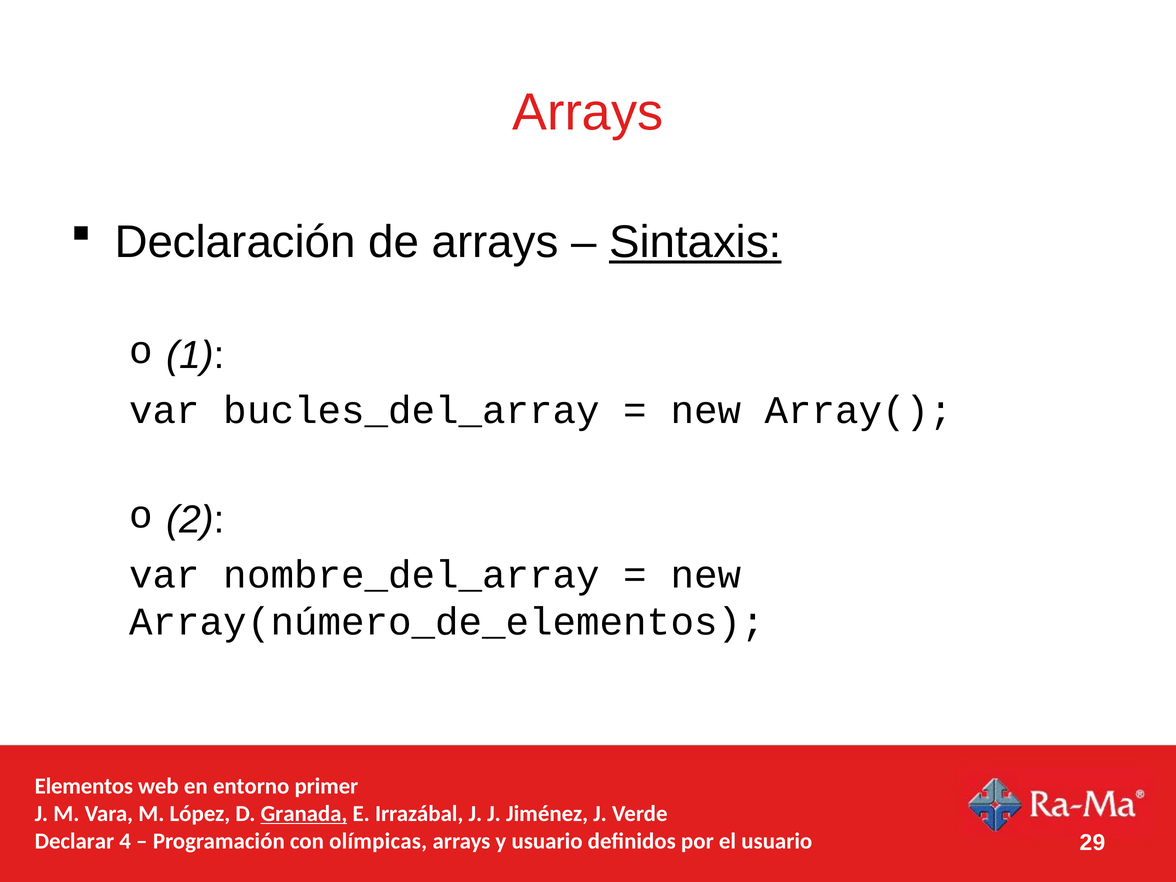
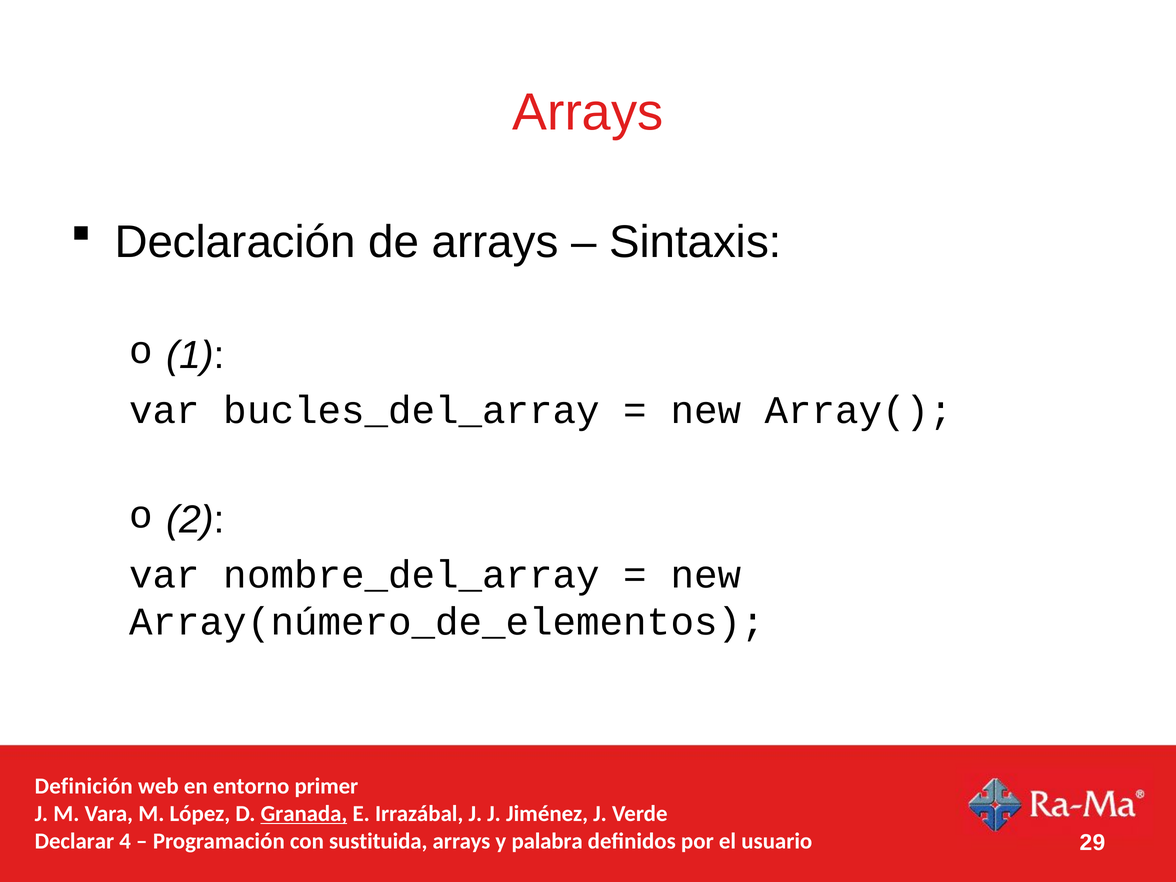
Sintaxis underline: present -> none (695, 242)
Elementos: Elementos -> Definición (84, 786)
olímpicas: olímpicas -> sustituida (378, 841)
y usuario: usuario -> palabra (547, 841)
